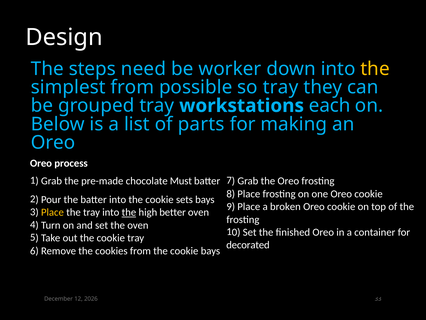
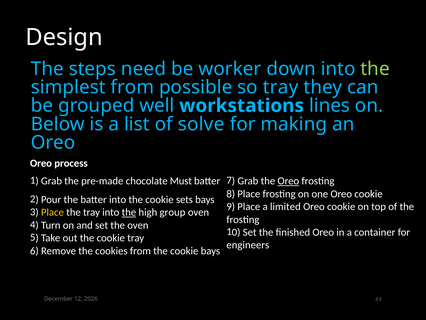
the colour: yellow -> light green (375, 69)
grouped tray: tray -> well (157, 106)
each: each -> lines (330, 106)
parts: parts -> solve (201, 124)
Oreo underline: none -> present (288, 181)
broken: broken -> limited (285, 206)
better: better -> group (172, 212)
decorated: decorated -> engineers (248, 245)
